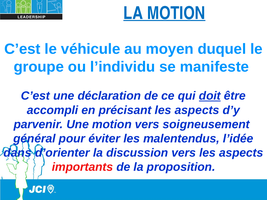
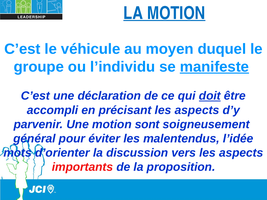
manifeste underline: none -> present (214, 67)
motion vers: vers -> sont (147, 124)
dans: dans -> mots (18, 153)
